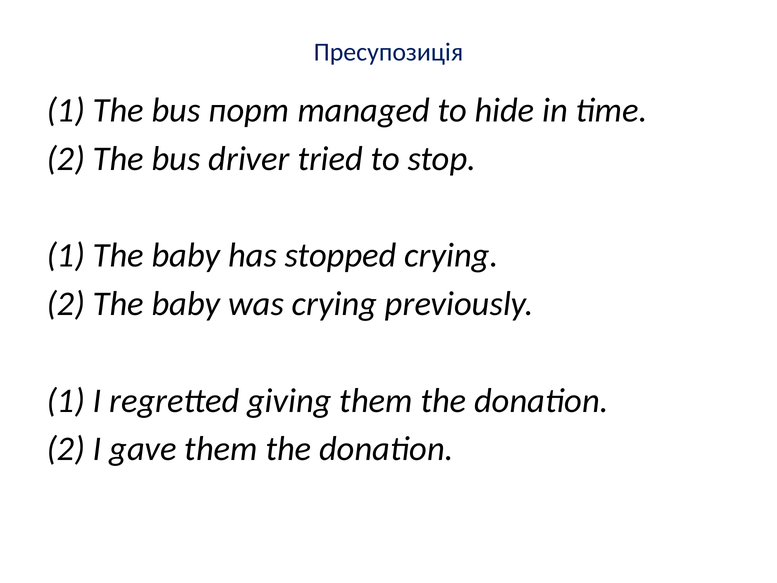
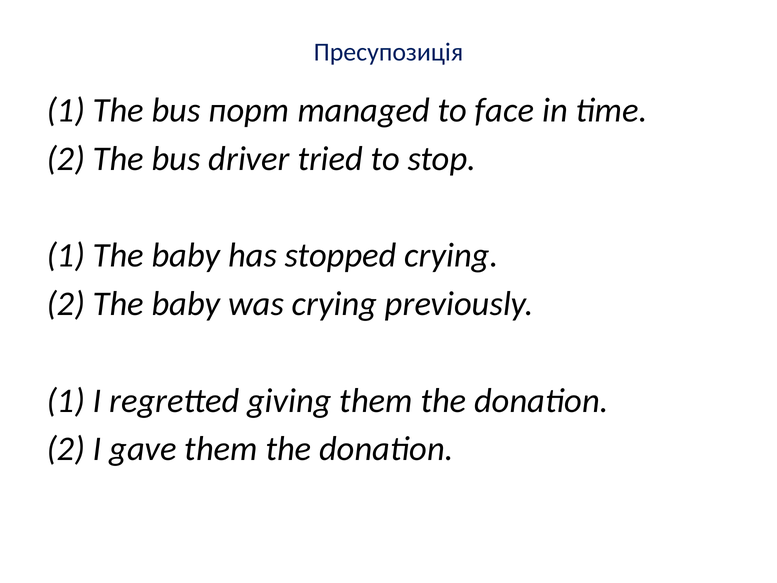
hide: hide -> face (504, 110)
